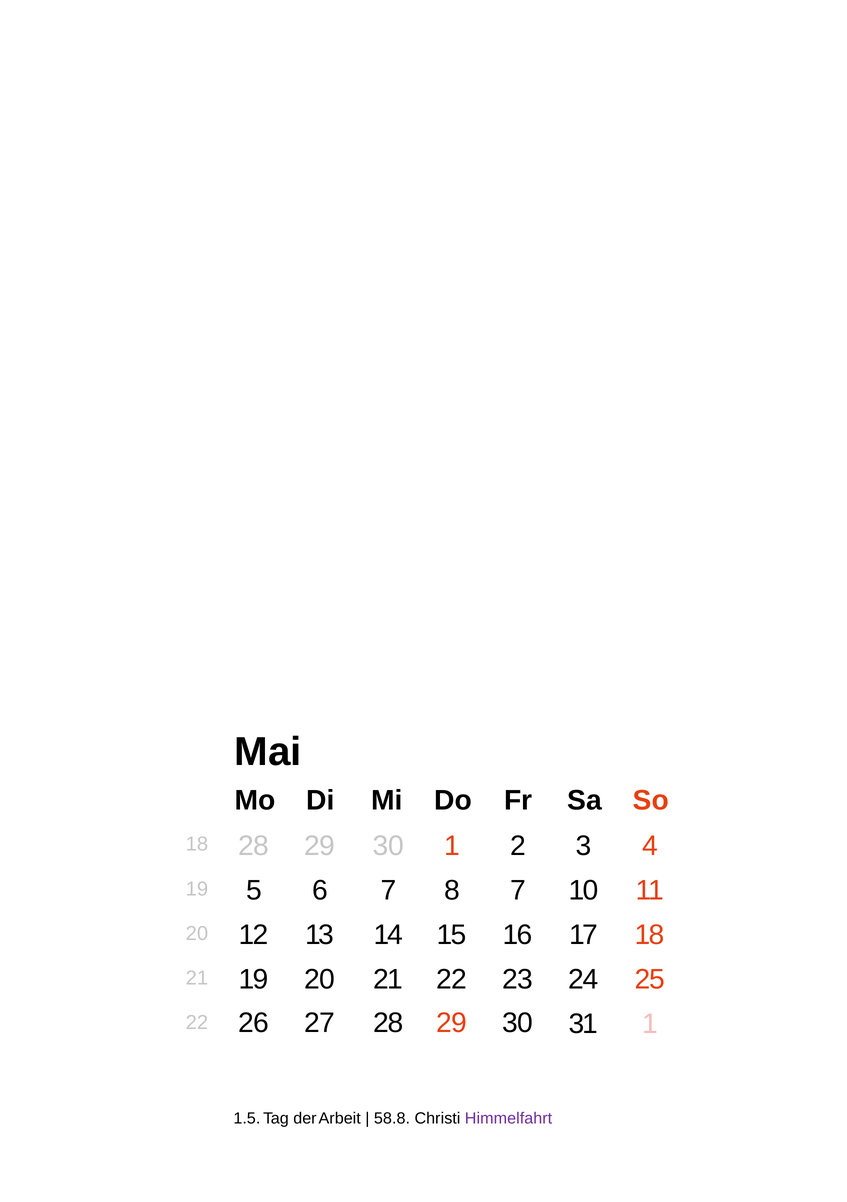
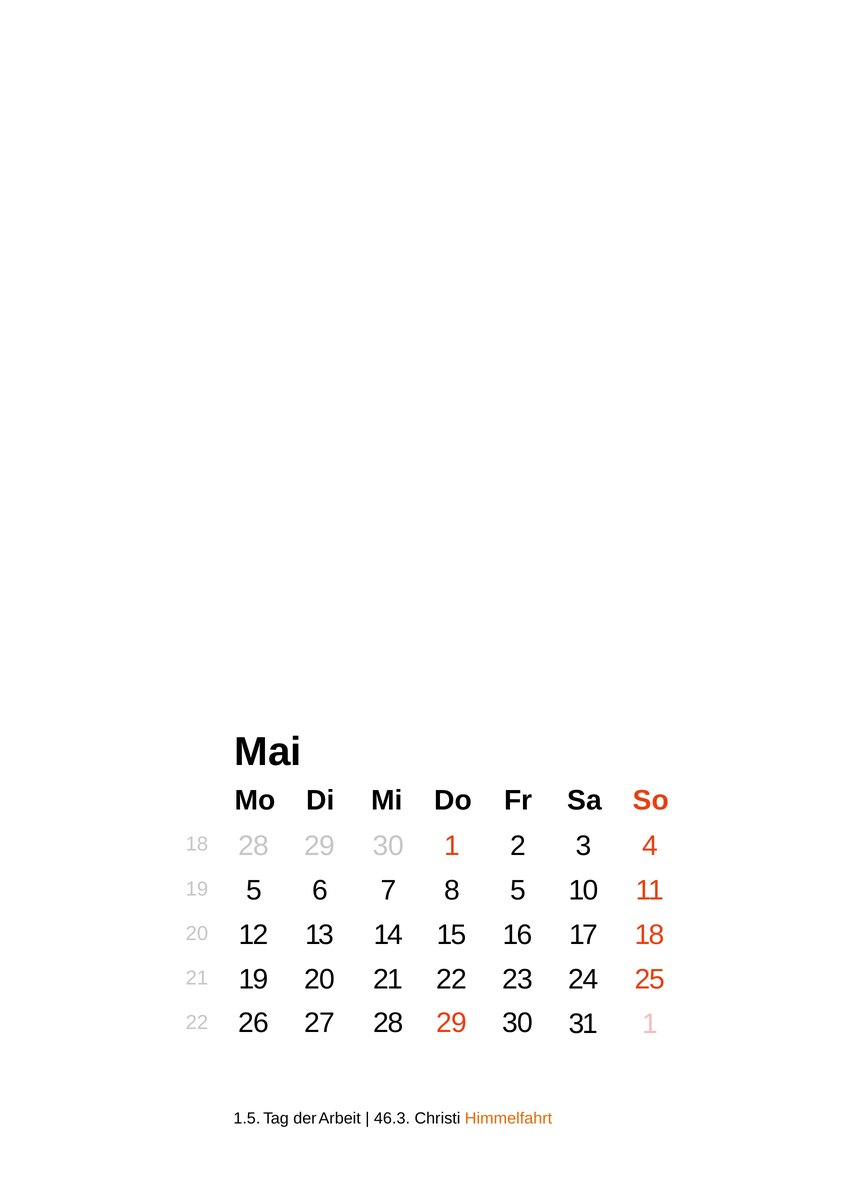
8 7: 7 -> 5 (518, 890)
58.8: 58.8 -> 46.3 (392, 1118)
Himmelfahrt colour: purple -> orange (509, 1118)
